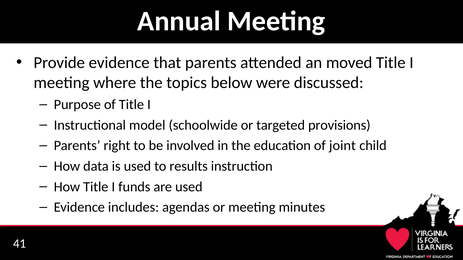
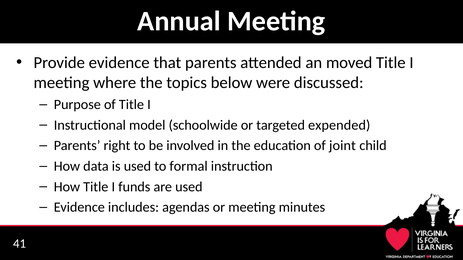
provisions: provisions -> expended (339, 125)
results: results -> formal (189, 166)
